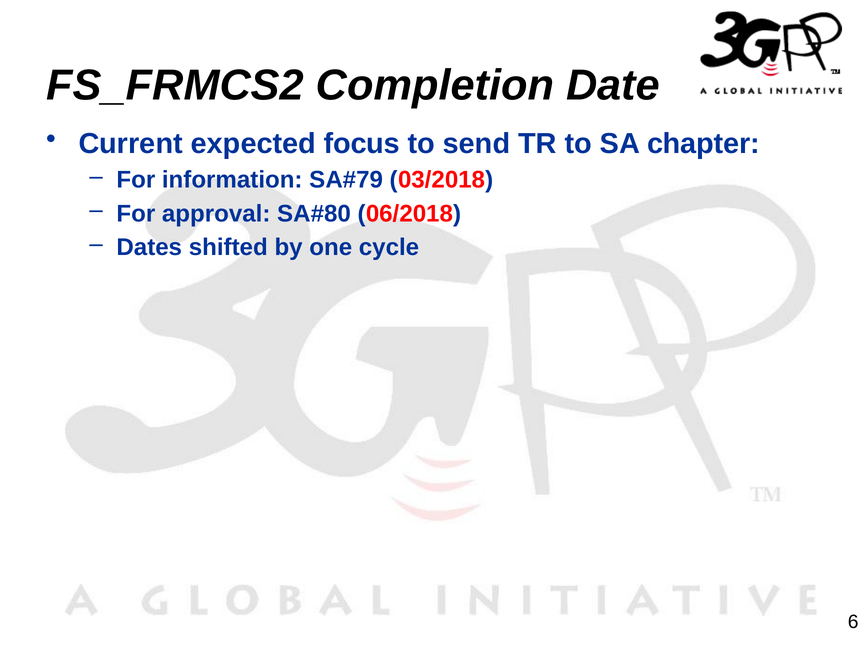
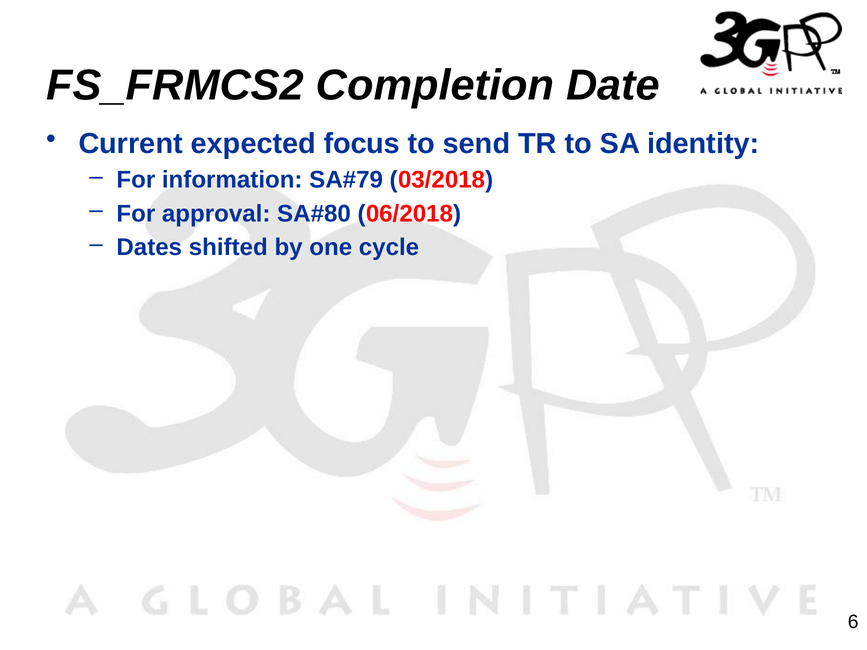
chapter: chapter -> identity (703, 144)
